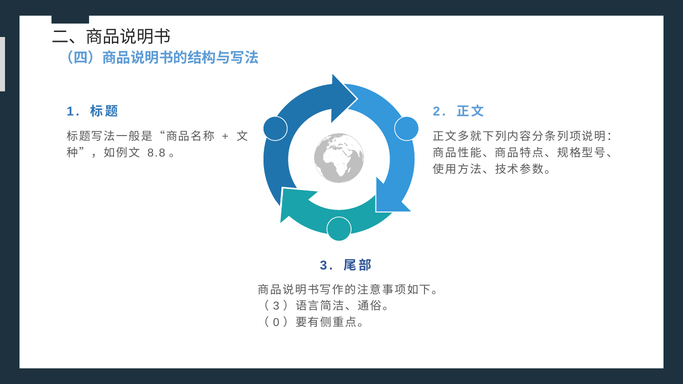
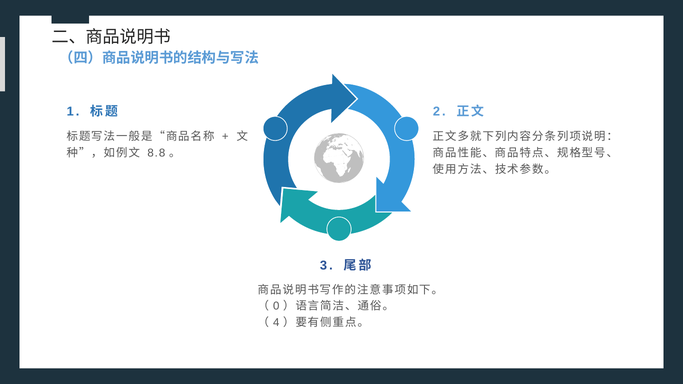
3: 3 -> 0 (276, 306)
0: 0 -> 4 (276, 323)
